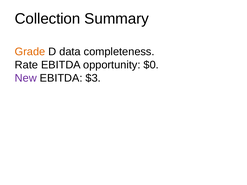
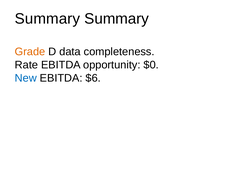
Collection: Collection -> Summary (47, 19)
New colour: purple -> blue (26, 78)
$3: $3 -> $6 (93, 78)
